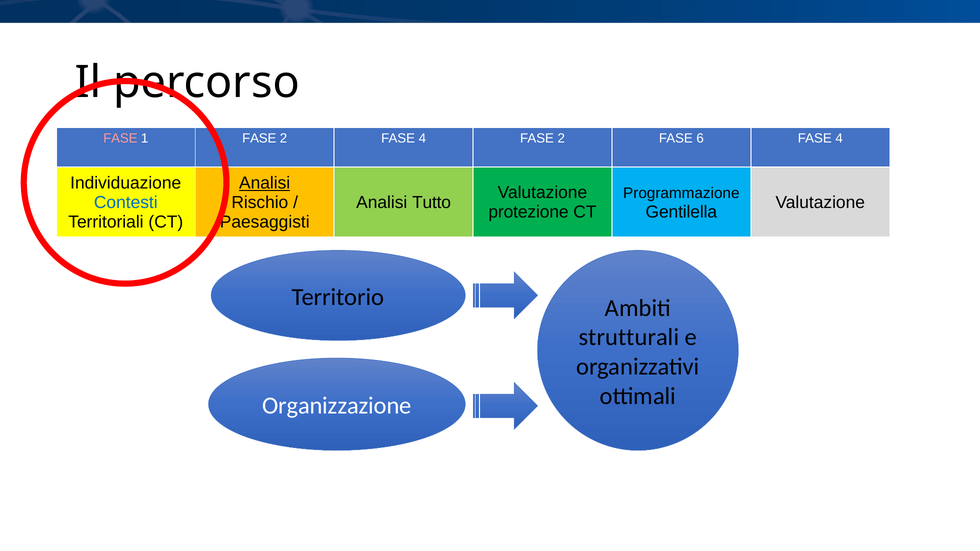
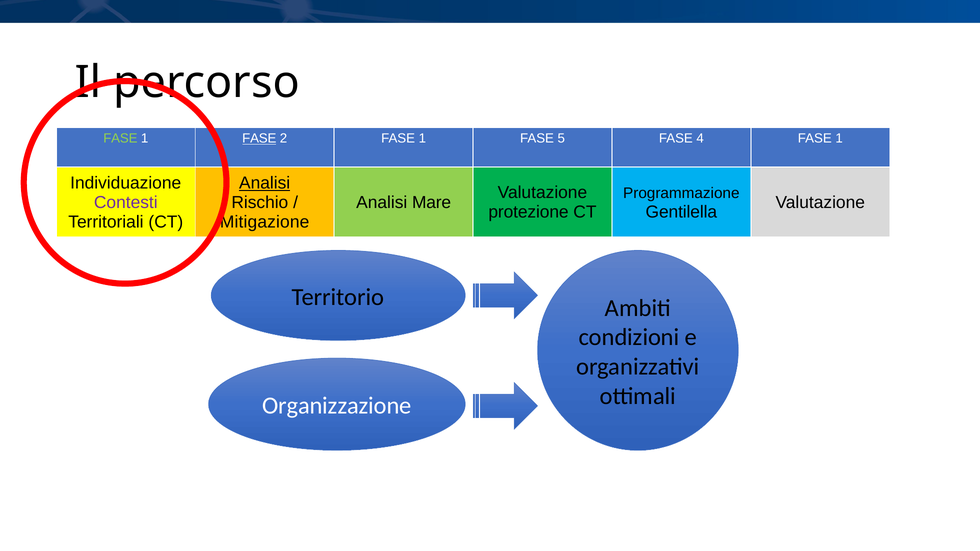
FASE colour: pink -> light green (120, 139)
FASE underline: none -> present (259, 139)
2 FASE 4: 4 -> 1 (422, 139)
2: 2 -> 5 (561, 139)
6: 6 -> 4 (700, 139)
4: 4 -> 1 (839, 139)
Contesti colour: blue -> purple (126, 202)
Tutto: Tutto -> Mare (432, 202)
Paesaggisti: Paesaggisti -> Mitigazione (265, 222)
strutturali: strutturali -> condizioni (629, 337)
